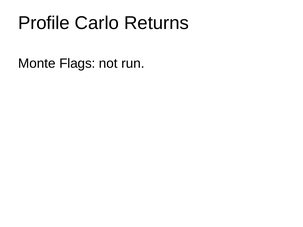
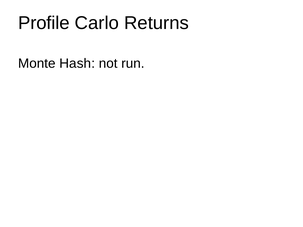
Flags: Flags -> Hash (77, 64)
